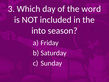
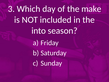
word: word -> make (91, 9)
